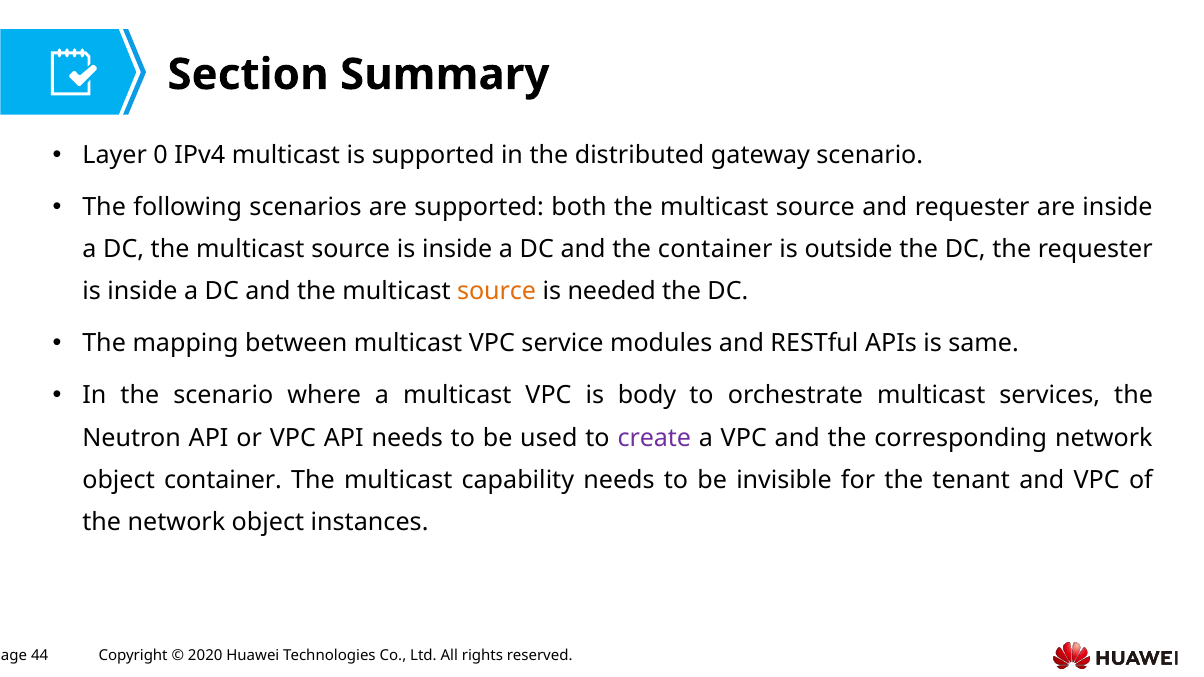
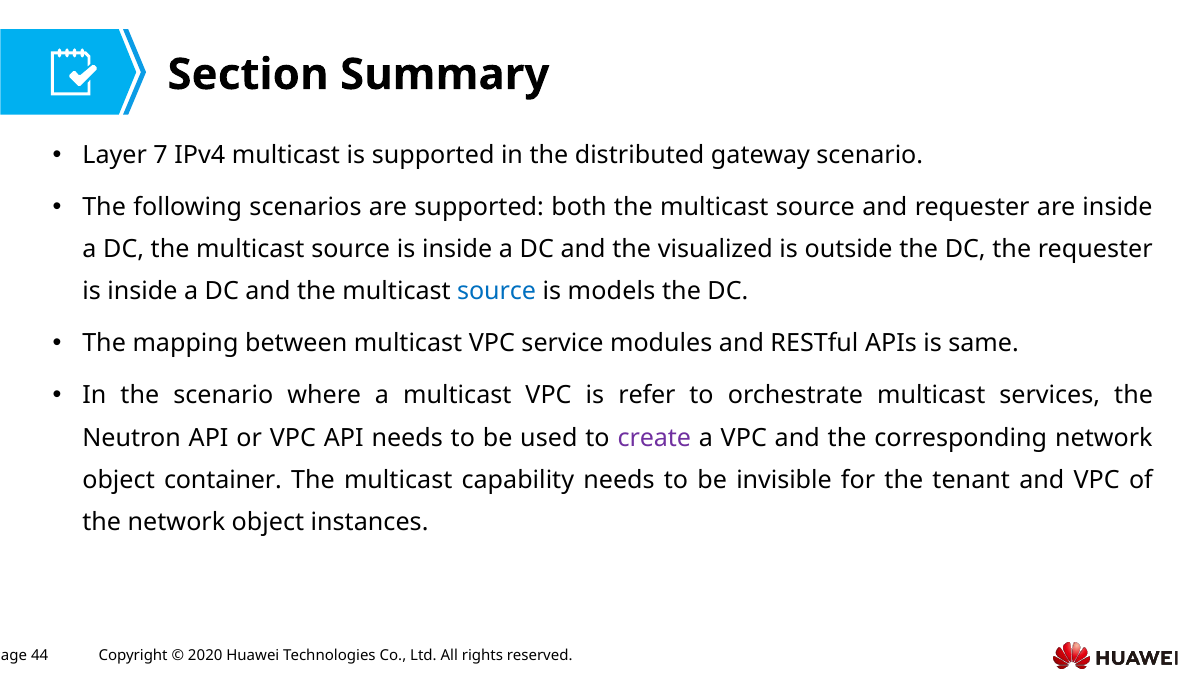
0: 0 -> 7 (161, 155)
the container: container -> visualized (715, 250)
source colour: orange -> blue (497, 292)
needed: needed -> models (612, 292)
body: body -> refer (647, 396)
